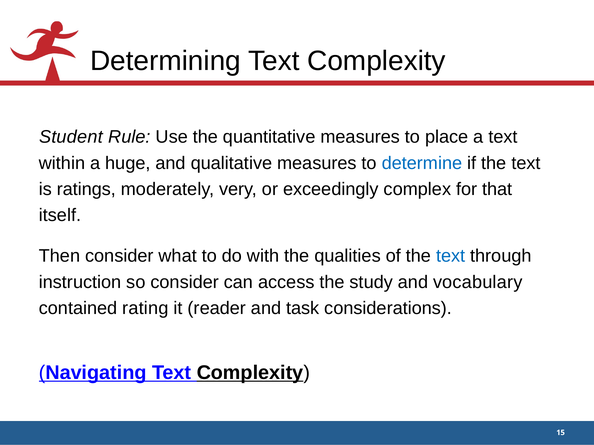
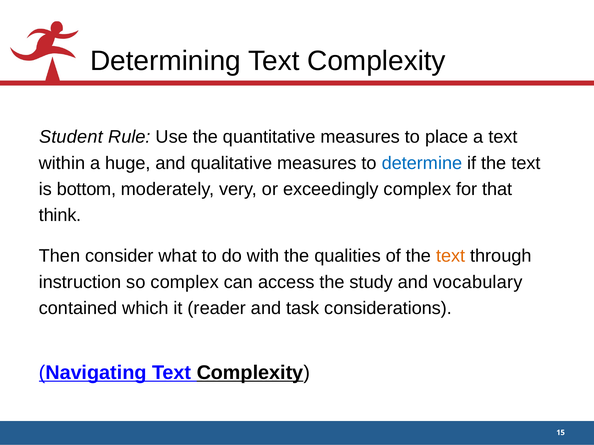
ratings: ratings -> bottom (87, 189)
itself: itself -> think (60, 215)
text colour: blue -> orange (451, 256)
so consider: consider -> complex (185, 282)
rating: rating -> which (145, 309)
